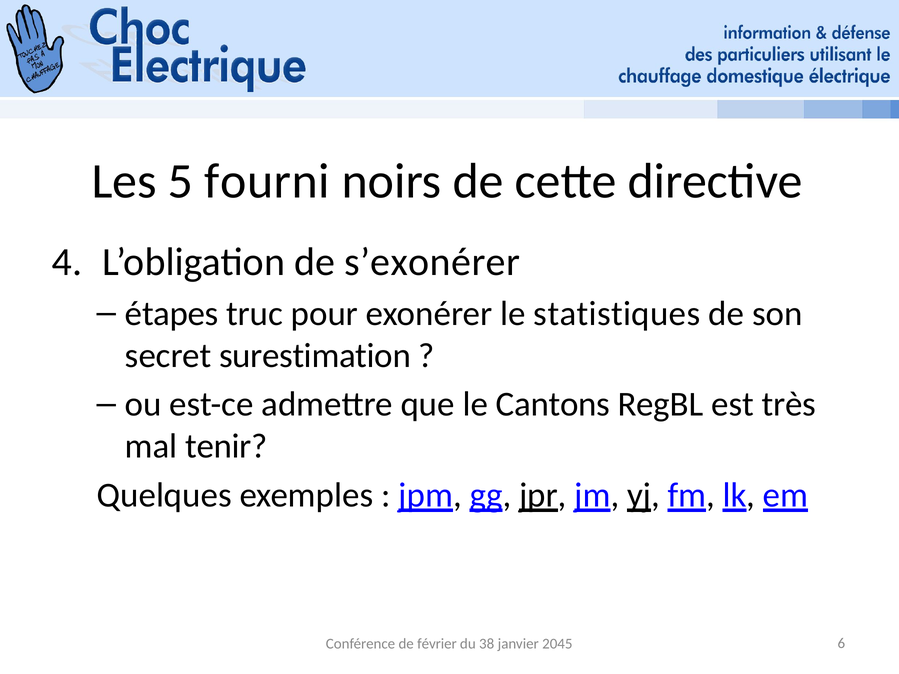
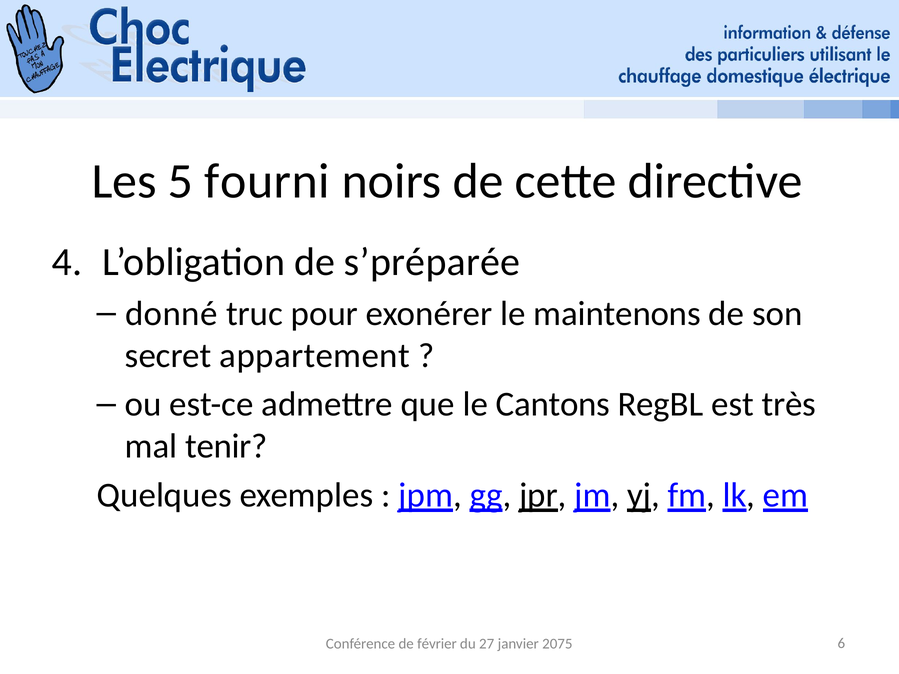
s’exonérer: s’exonérer -> s’préparée (432, 262)
étapes: étapes -> donné (171, 314)
statistiques: statistiques -> maintenons (617, 314)
surestimation: surestimation -> appartement (315, 356)
38: 38 -> 27 (487, 644)
2045: 2045 -> 2075 (557, 644)
